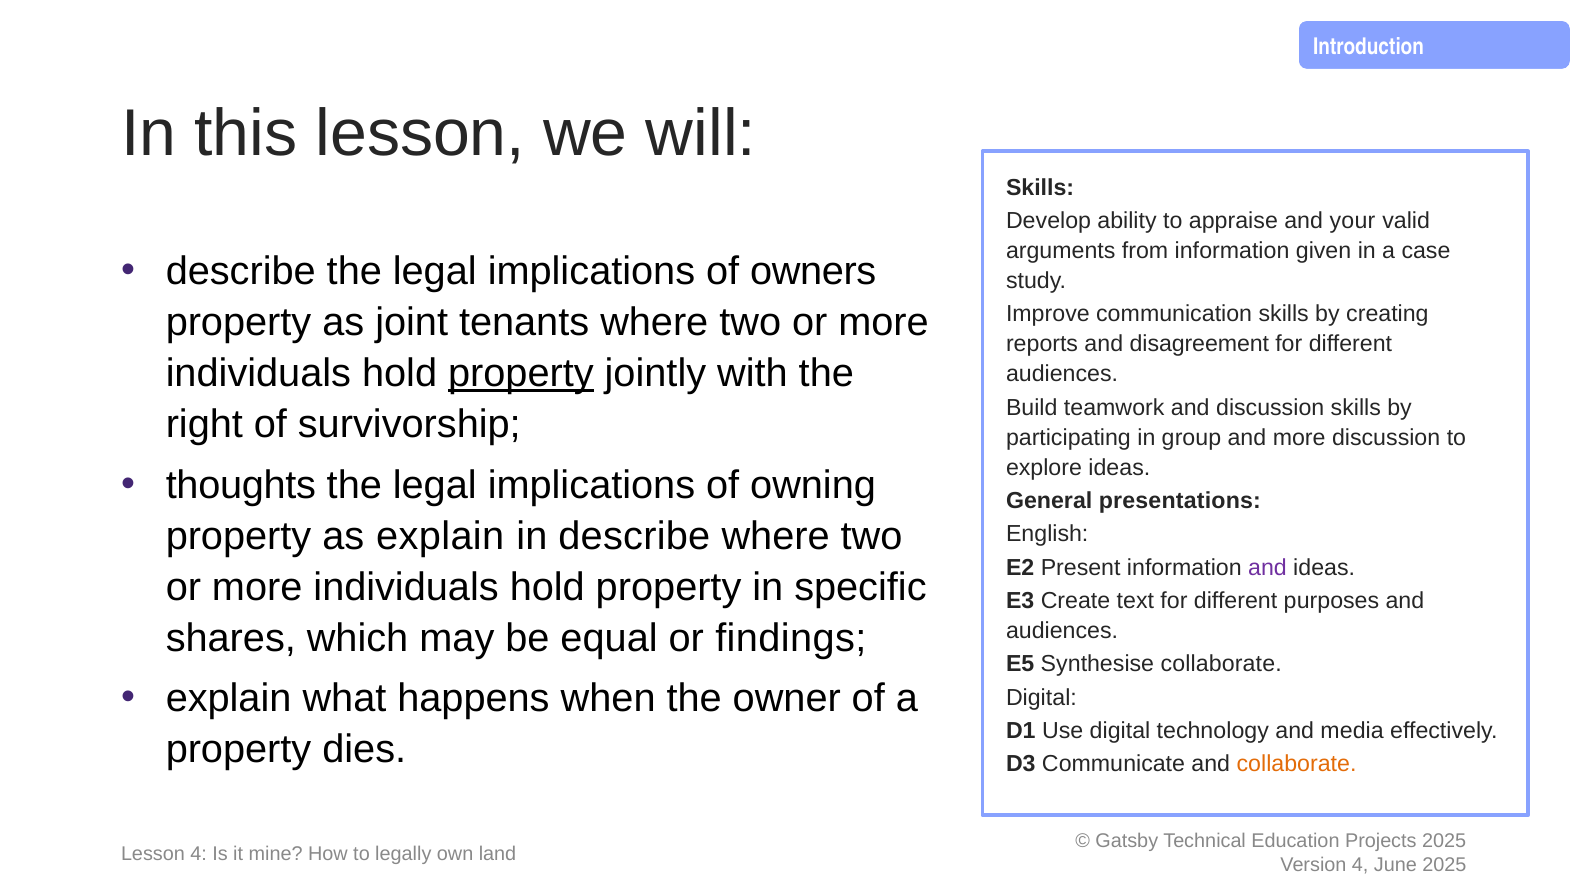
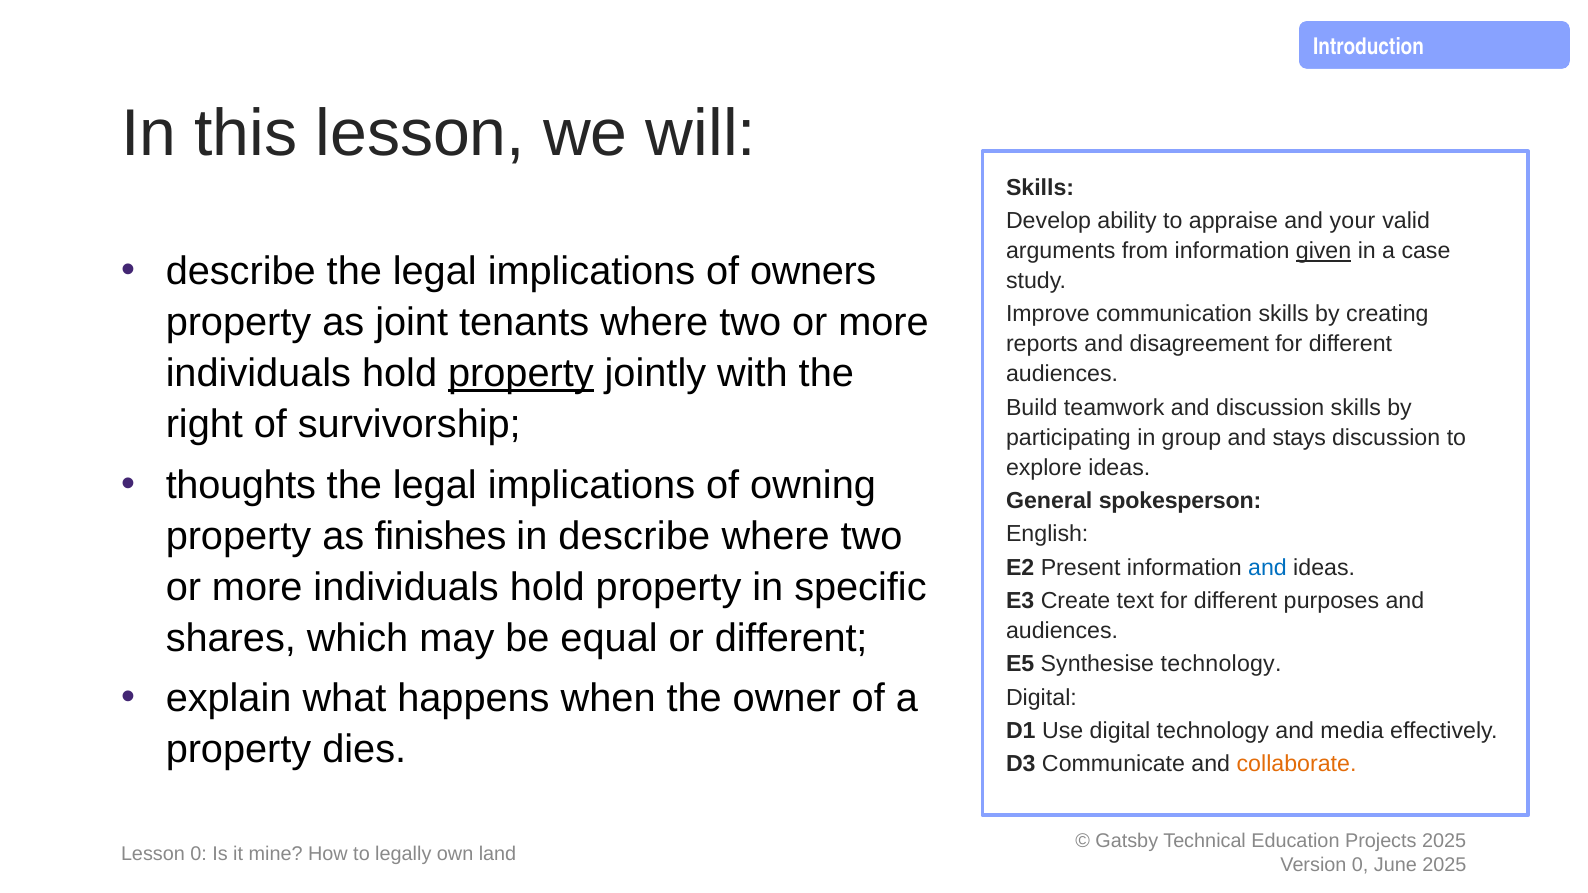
given underline: none -> present (1324, 251)
and more: more -> stays (1299, 438)
presentations: presentations -> spokesperson (1180, 501)
as explain: explain -> finishes (441, 536)
and colour: purple -> blue (1268, 568)
or findings: findings -> different (791, 638)
Synthesise collaborate: collaborate -> technology (1221, 665)
Lesson 4: 4 -> 0 (199, 854)
4: 4 -> 0 (1360, 865)
